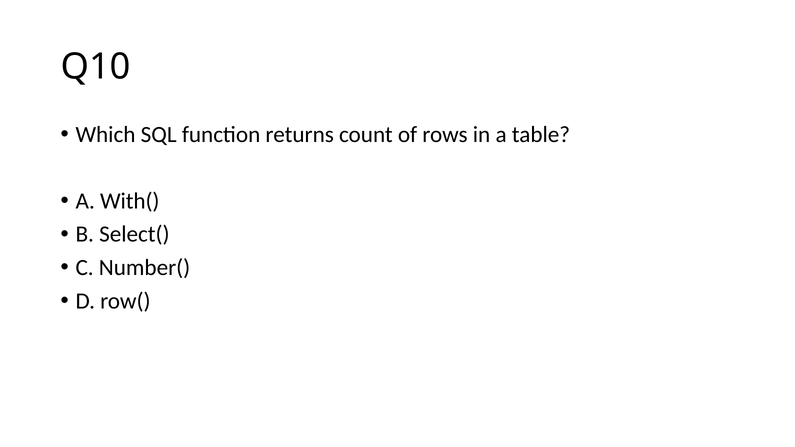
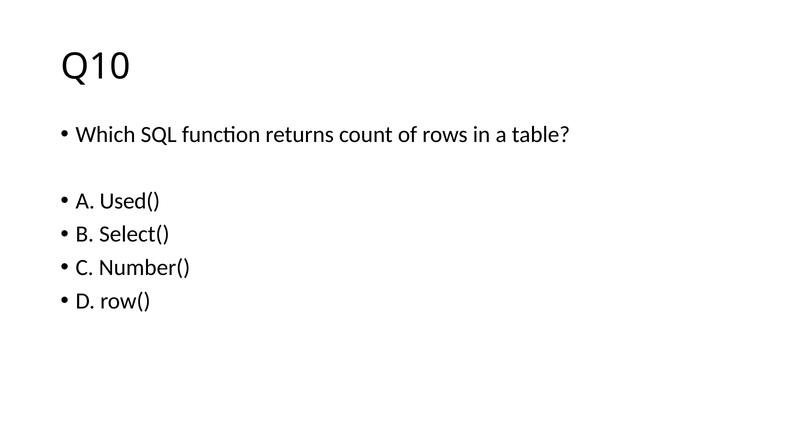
With(: With( -> Used( (130, 201)
